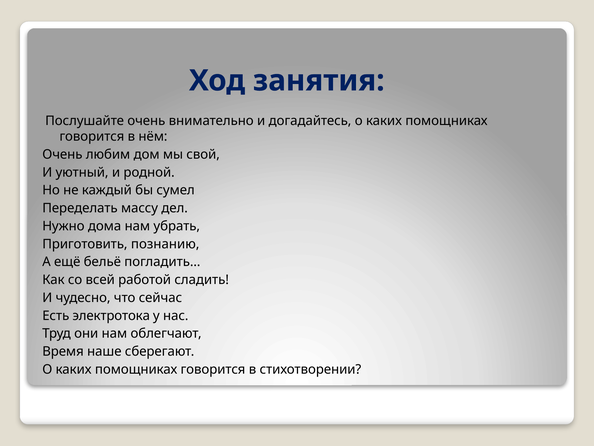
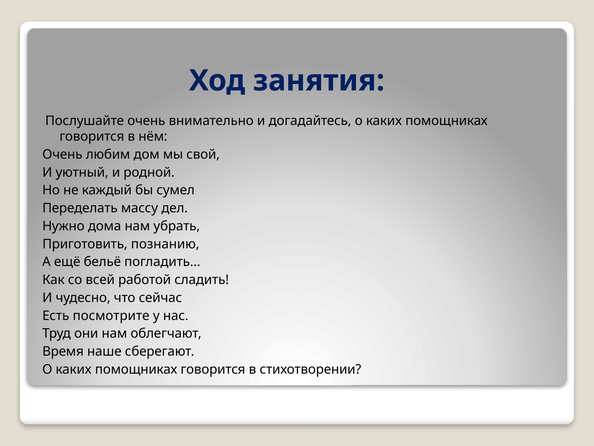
электротока: электротока -> посмотрите (111, 315)
